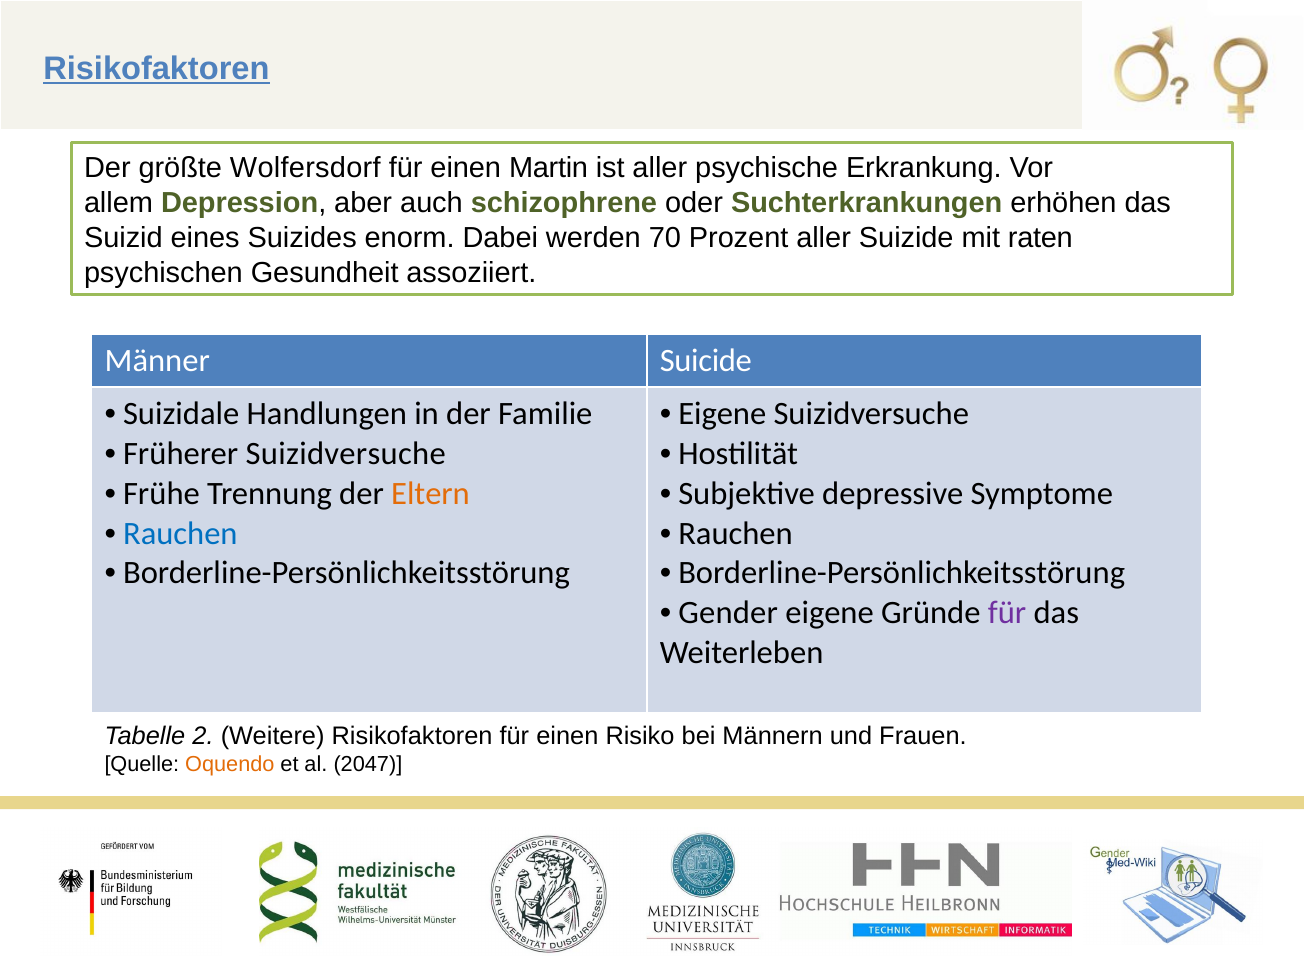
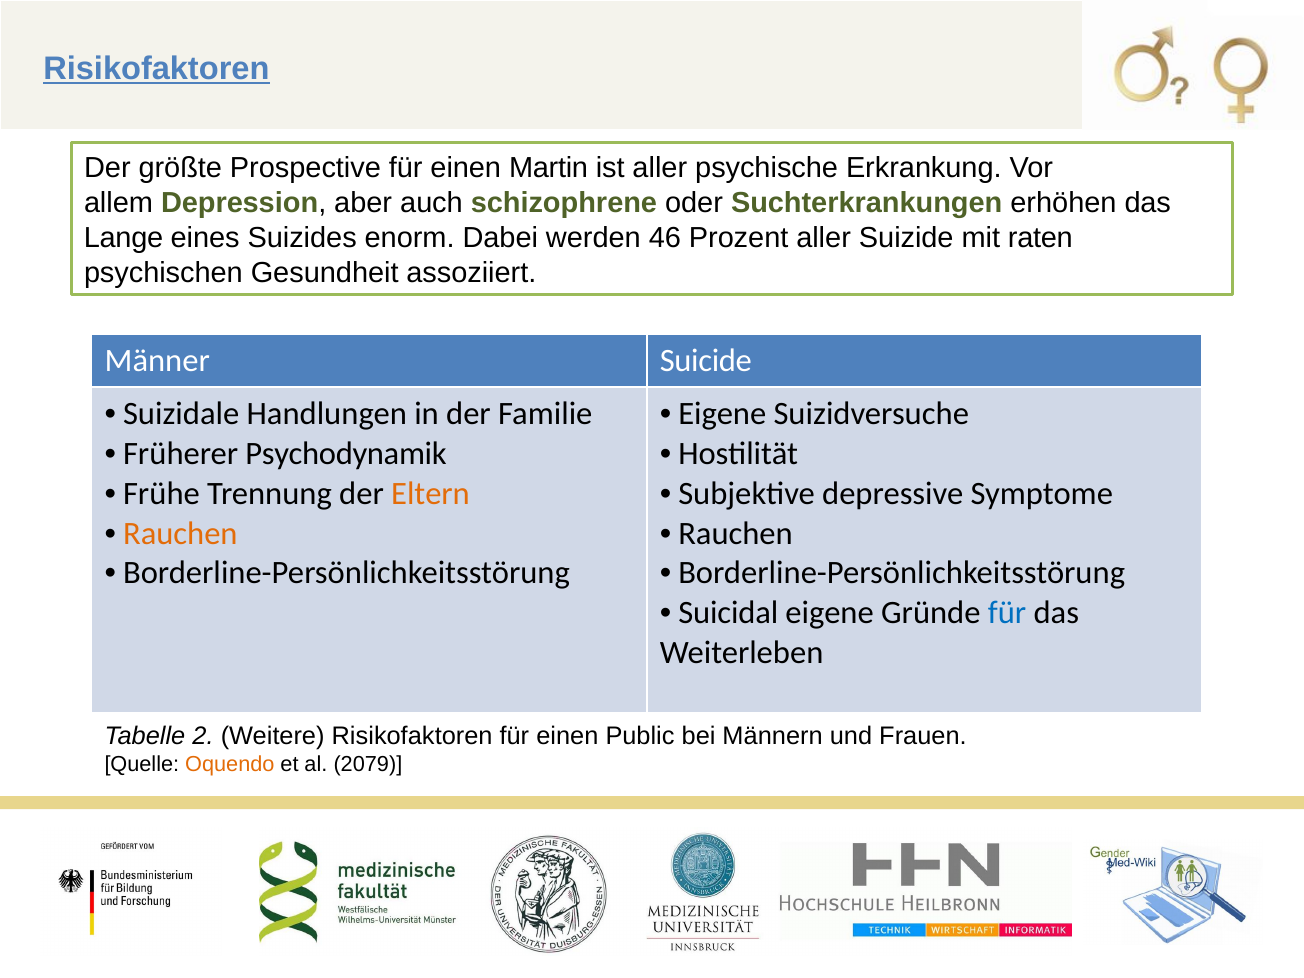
Wolfersdorf: Wolfersdorf -> Prospective (305, 168)
Suizid: Suizid -> Lange (124, 238)
70: 70 -> 46 (665, 238)
Früherer Suizidversuche: Suizidversuche -> Psychodynamik (346, 454)
Rauchen colour: blue -> orange (180, 533)
Gender: Gender -> Suicidal (728, 613)
für colour: purple -> blue (1007, 613)
Risiko: Risiko -> Public (640, 737)
2047: 2047 -> 2079 (368, 765)
